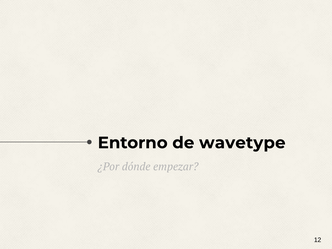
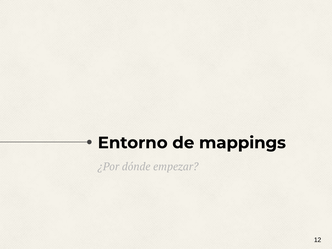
wavetype: wavetype -> mappings (242, 143)
